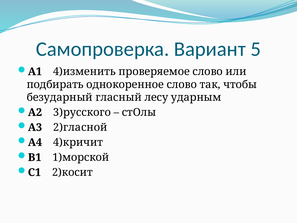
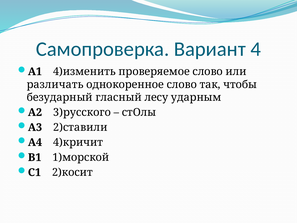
5: 5 -> 4 (256, 49)
подбирать: подбирать -> различать (55, 84)
2)гласной: 2)гласной -> 2)ставили (80, 127)
